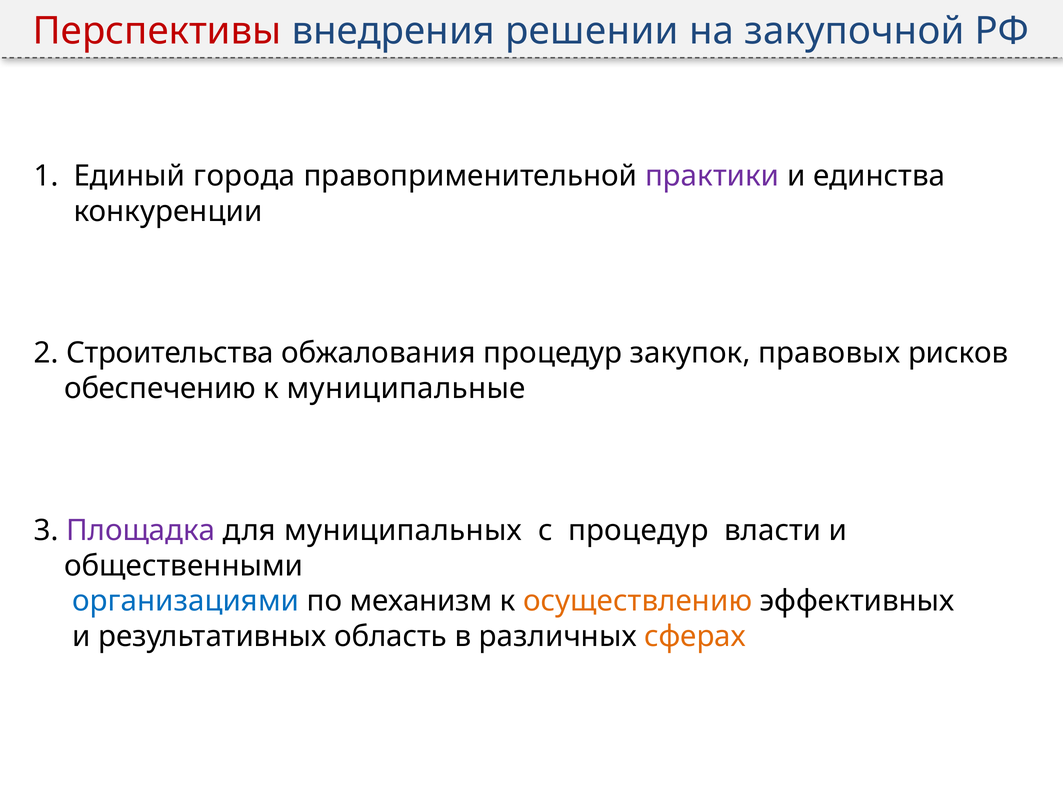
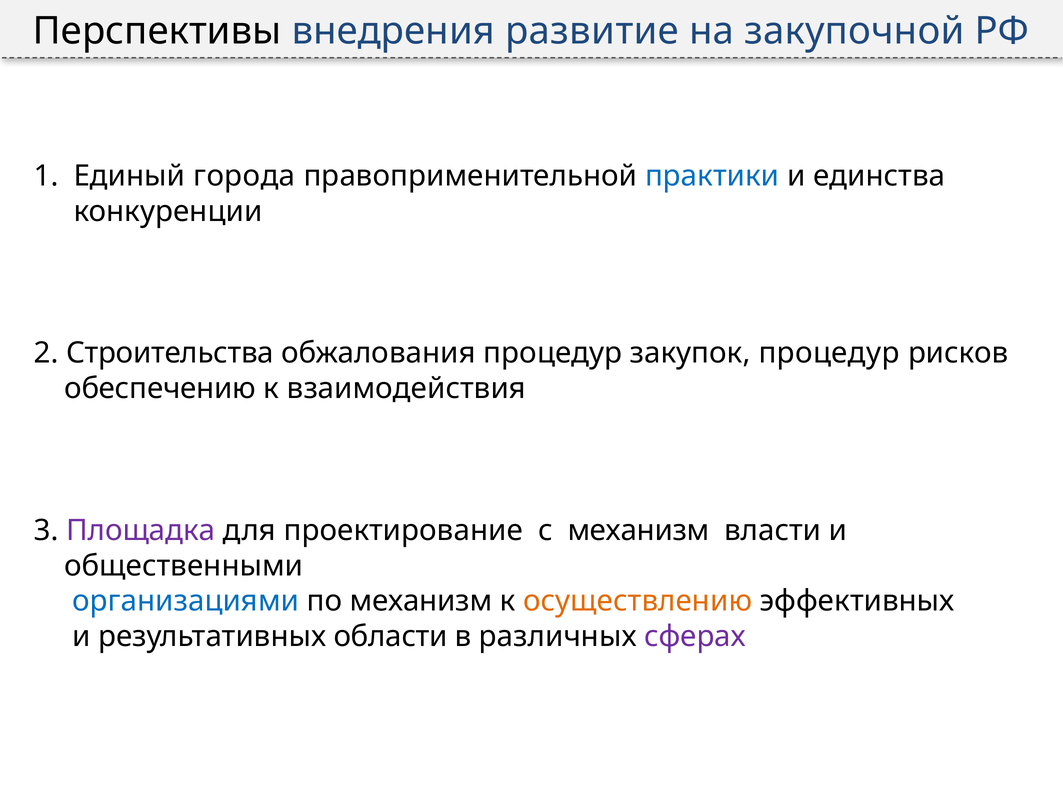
Перспективы colour: red -> black (157, 31)
решении: решении -> развитие (592, 31)
практики colour: purple -> blue (712, 176)
закупок правовых: правовых -> процедур (829, 353)
муниципальные: муниципальные -> взаимодействия (406, 389)
муниципальных: муниципальных -> проектирование (403, 531)
с процедур: процедур -> механизм (639, 531)
область: область -> области (391, 637)
сферах colour: orange -> purple (695, 637)
